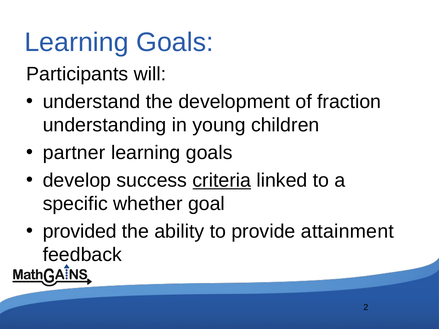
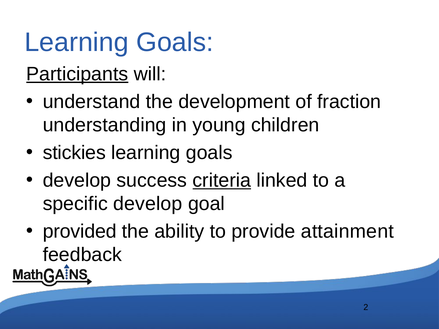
Participants underline: none -> present (77, 74)
partner: partner -> stickies (74, 153)
specific whether: whether -> develop (148, 204)
